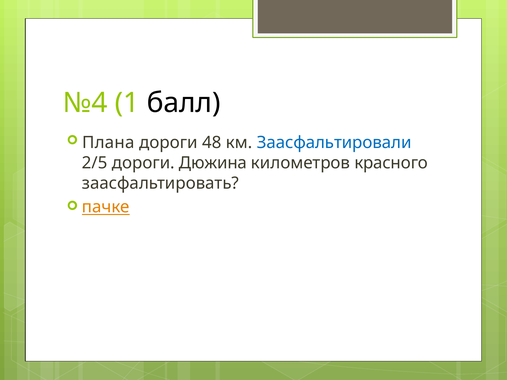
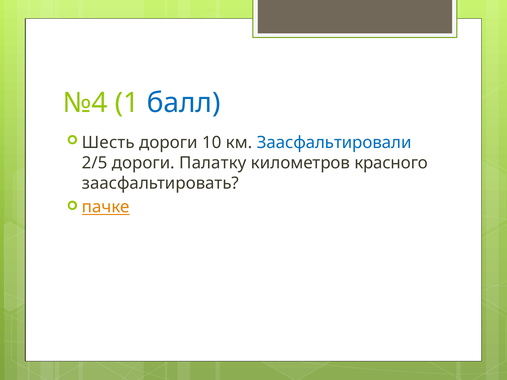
балл colour: black -> blue (184, 103)
Плана: Плана -> Шесть (108, 143)
48: 48 -> 10 (212, 143)
Дюжина: Дюжина -> Палатку (213, 163)
